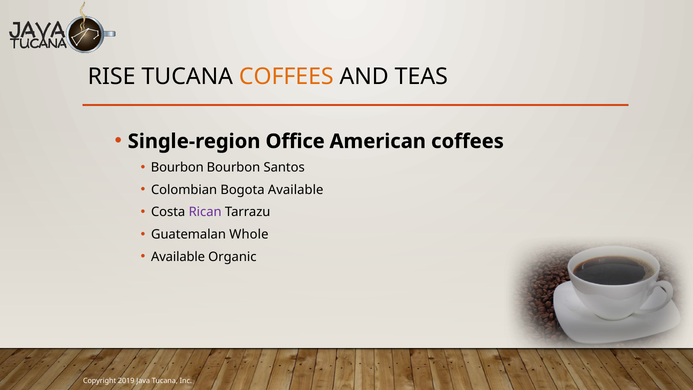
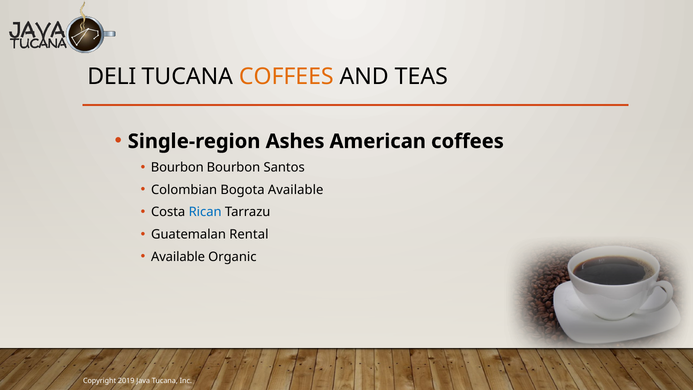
RISE: RISE -> DELI (112, 77)
Office: Office -> Ashes (295, 141)
Rican colour: purple -> blue (205, 212)
Whole: Whole -> Rental (249, 234)
